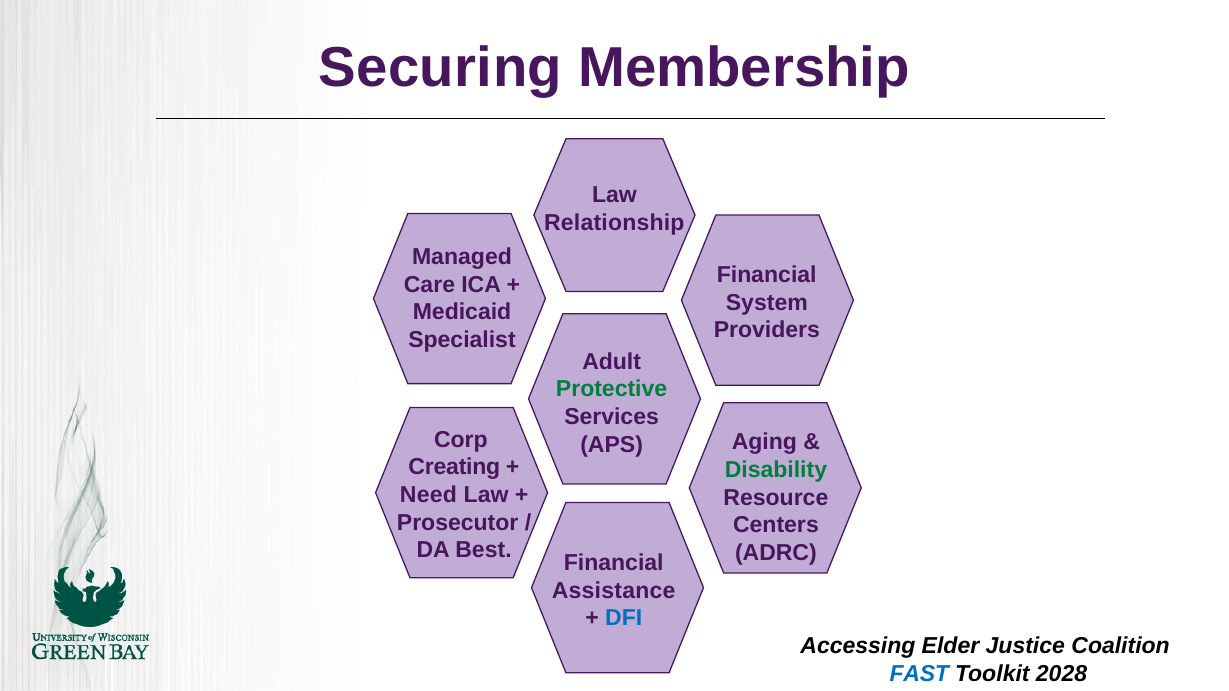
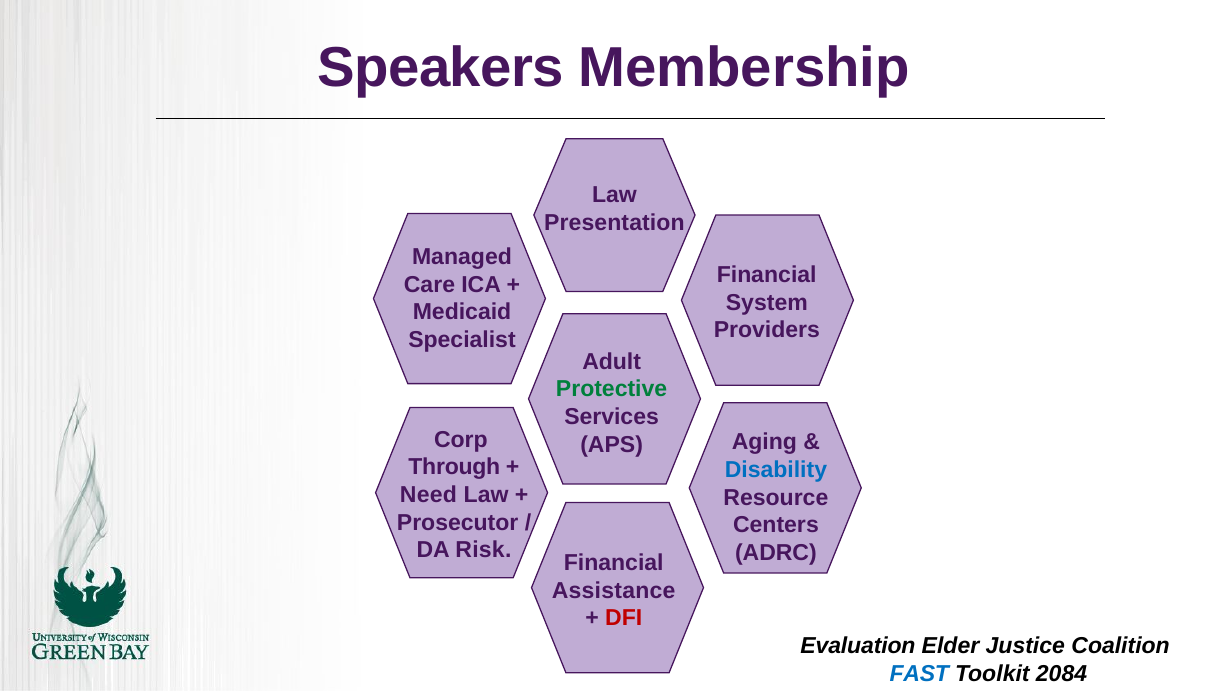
Securing: Securing -> Speakers (441, 67)
Relationship: Relationship -> Presentation (614, 223)
Creating: Creating -> Through (454, 468)
Disability colour: green -> blue (776, 470)
Best: Best -> Risk (483, 550)
DFI colour: blue -> red (624, 618)
Accessing: Accessing -> Evaluation (858, 646)
2028: 2028 -> 2084 (1062, 674)
